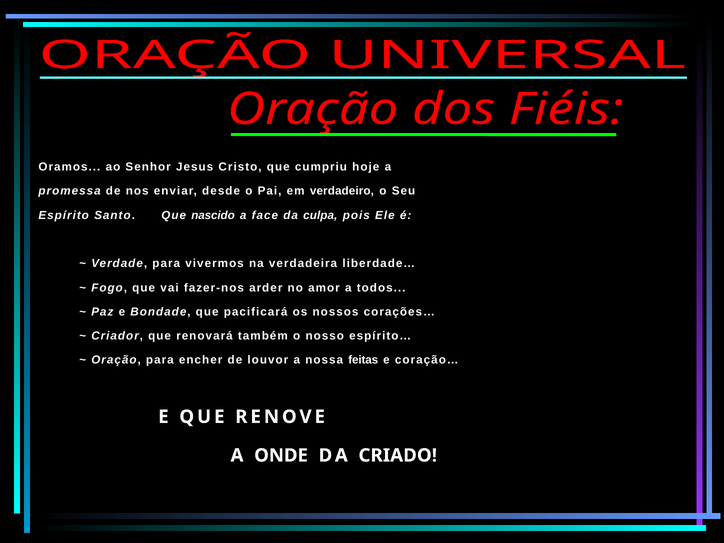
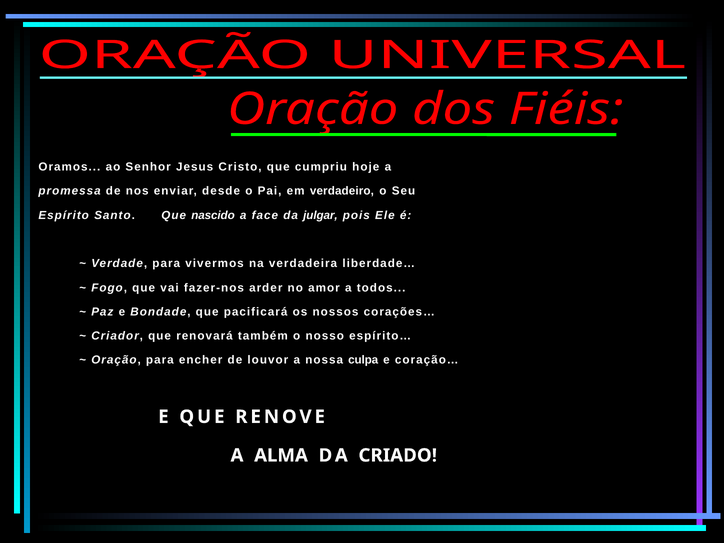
culpa: culpa -> julgar (320, 215)
feitas: feitas -> culpa (363, 360)
ONDE: ONDE -> ALMA (281, 455)
